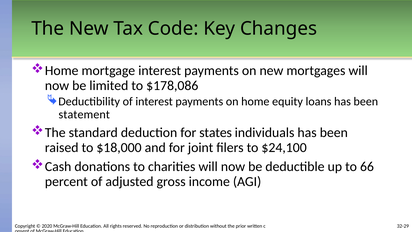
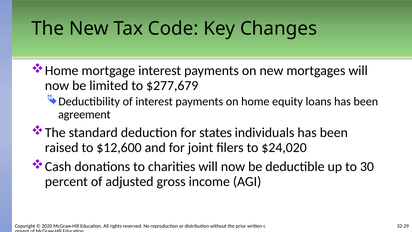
$178,086: $178,086 -> $277,679 (172, 85)
statement: statement -> agreement (84, 114)
$18,000: $18,000 -> $12,600 (119, 147)
$24,100: $24,100 -> $24,020 (284, 147)
66: 66 -> 30 (367, 167)
